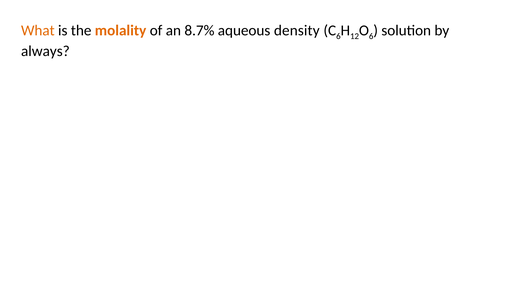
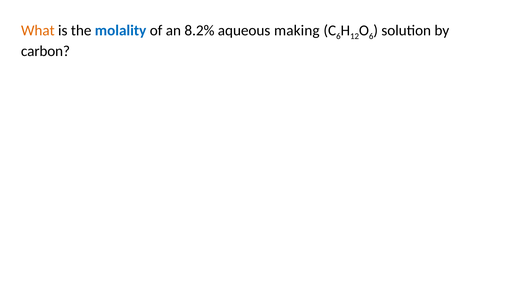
molality colour: orange -> blue (121, 30)
8.7%: 8.7% -> 8.2% (199, 30)
density: density -> making (297, 30)
always: always -> carbon (45, 51)
